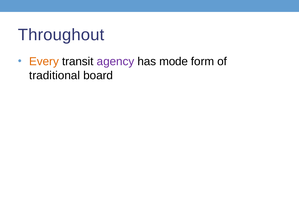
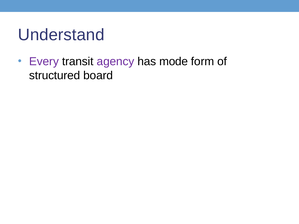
Throughout: Throughout -> Understand (61, 35)
Every colour: orange -> purple (44, 62)
traditional: traditional -> structured (55, 76)
